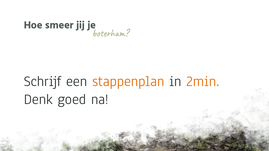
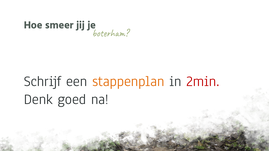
2min colour: orange -> red (203, 81)
